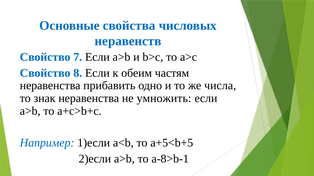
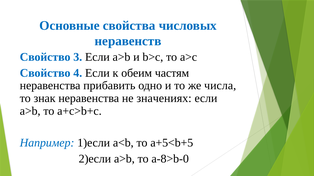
7: 7 -> 3 (78, 57)
8: 8 -> 4 (78, 73)
умножить: умножить -> значениях (164, 99)
a-8>b-1: a-8>b-1 -> a-8>b-0 (170, 159)
